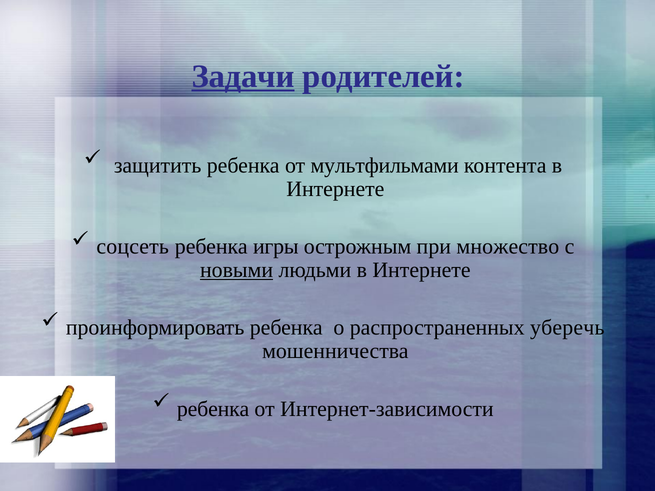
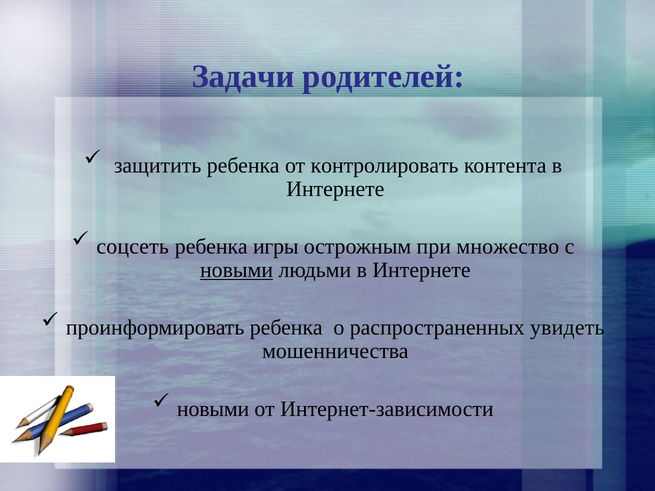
Задачи underline: present -> none (243, 76)
мультфильмами: мультфильмами -> контролировать (385, 166)
уберечь: уберечь -> увидеть (567, 328)
ребенка: ребенка -> новыми (213, 409)
